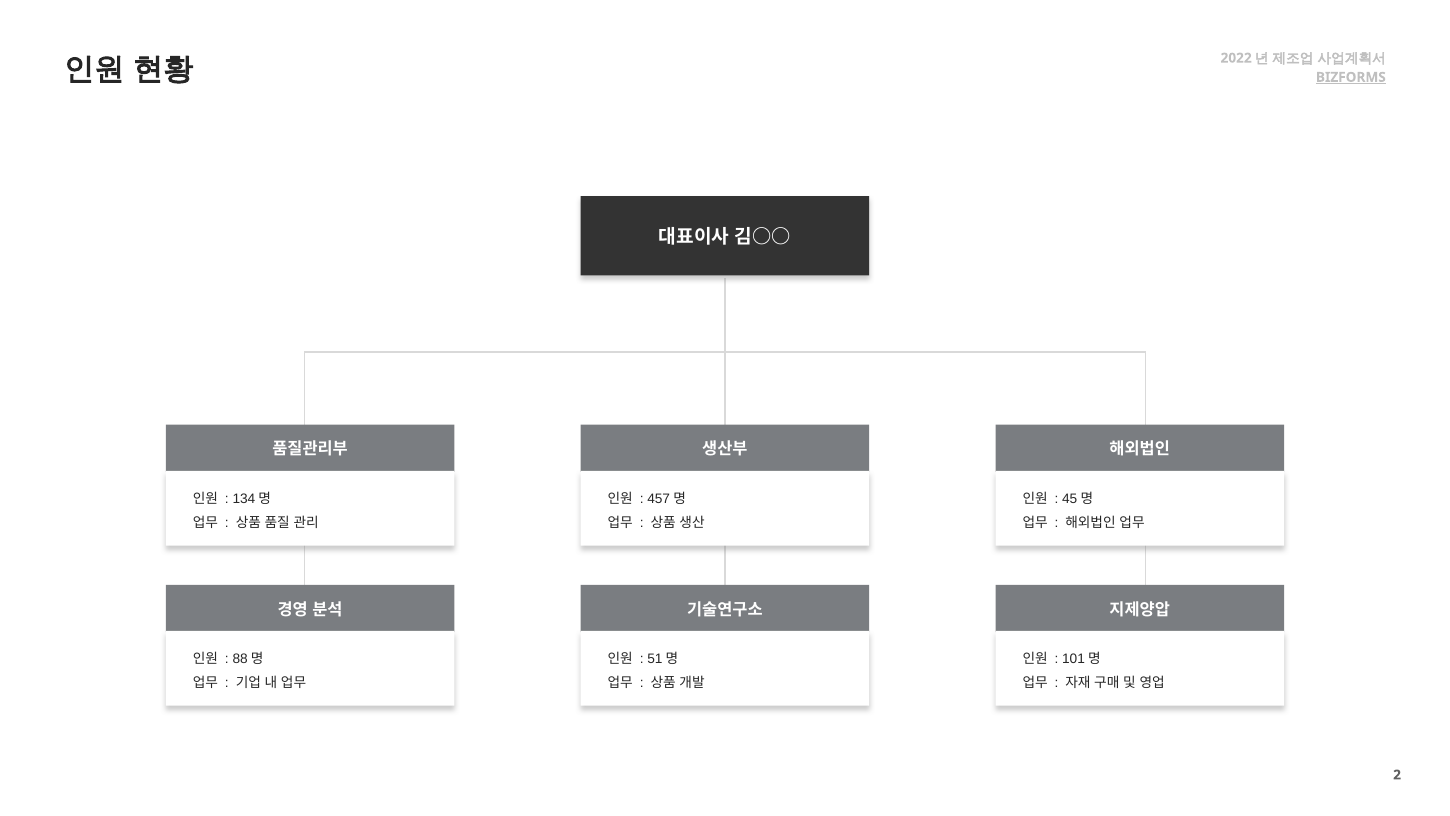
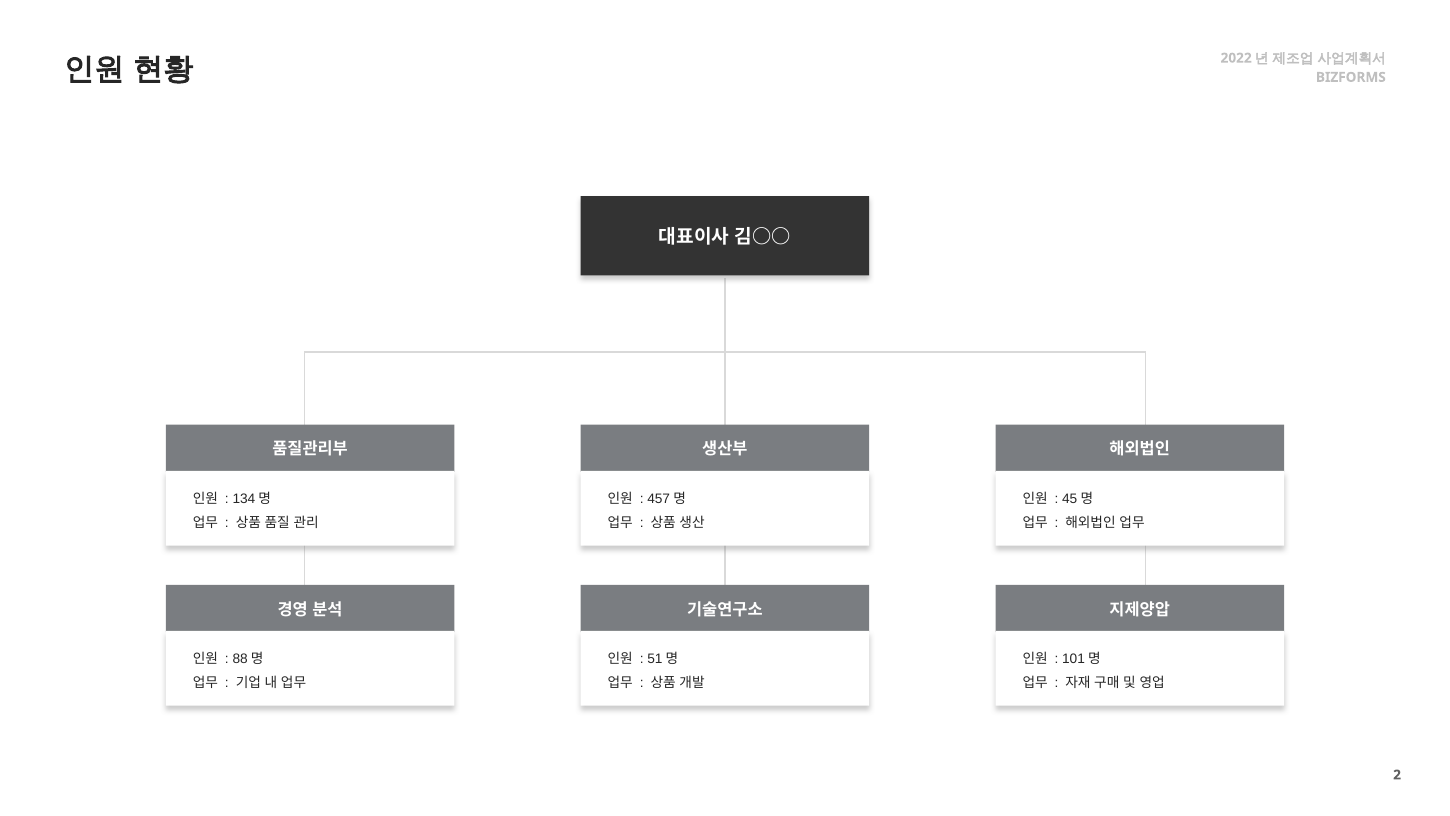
BIZFORMS underline: present -> none (1351, 77)
